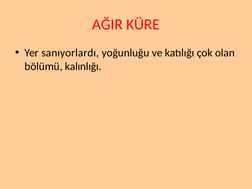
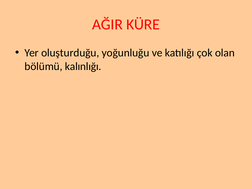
sanıyorlardı: sanıyorlardı -> oluşturduğu (70, 53)
